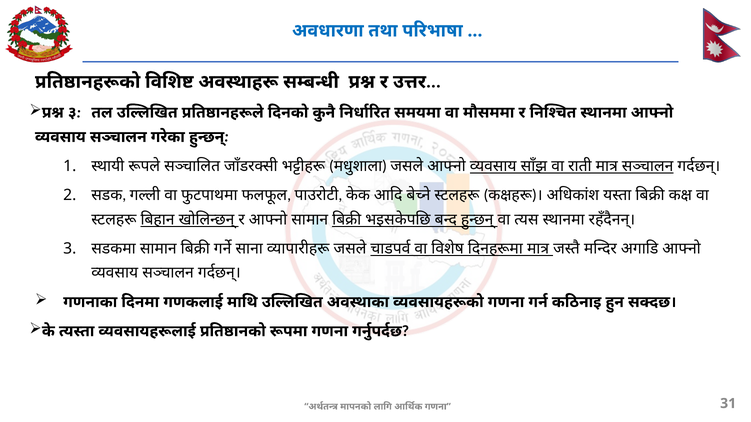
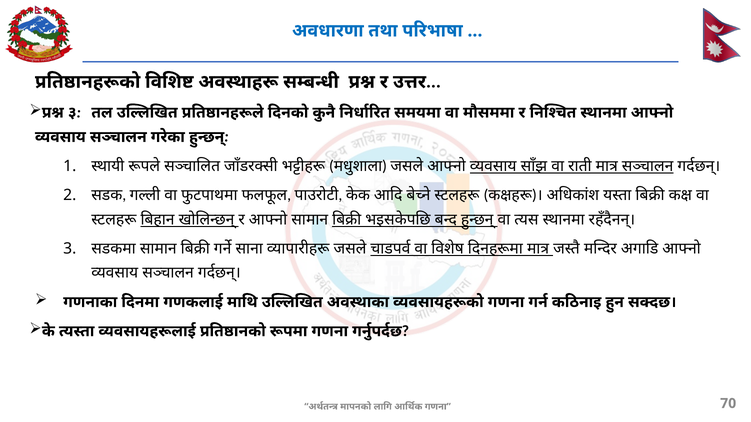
31: 31 -> 70 (728, 404)
